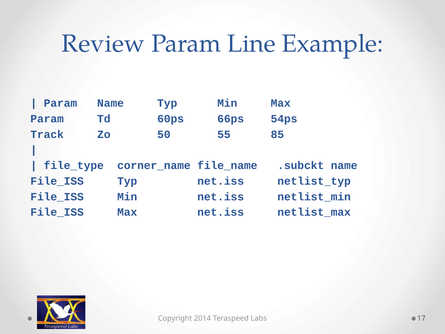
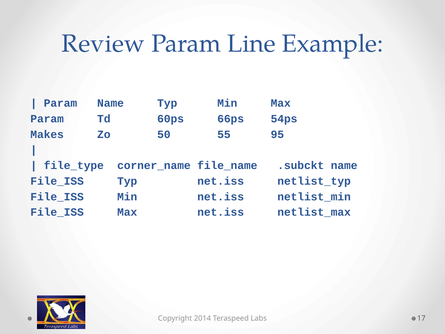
Track: Track -> Makes (47, 134)
85: 85 -> 95 (277, 134)
